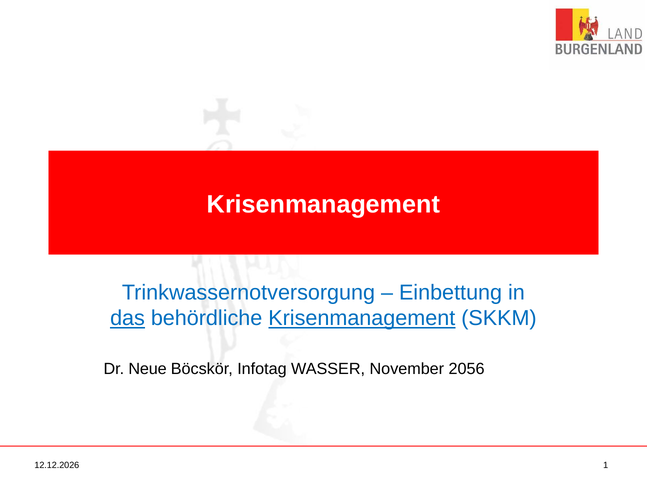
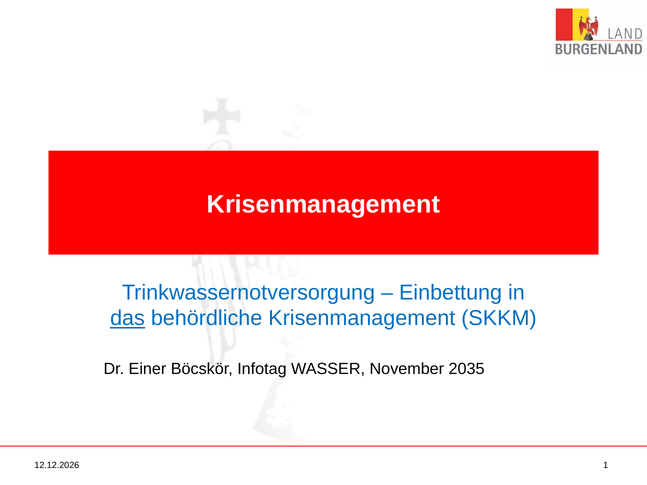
Krisenmanagement underline: present -> none (362, 319)
Neue: Neue -> Einer (147, 369)
2056: 2056 -> 2035 (467, 369)
